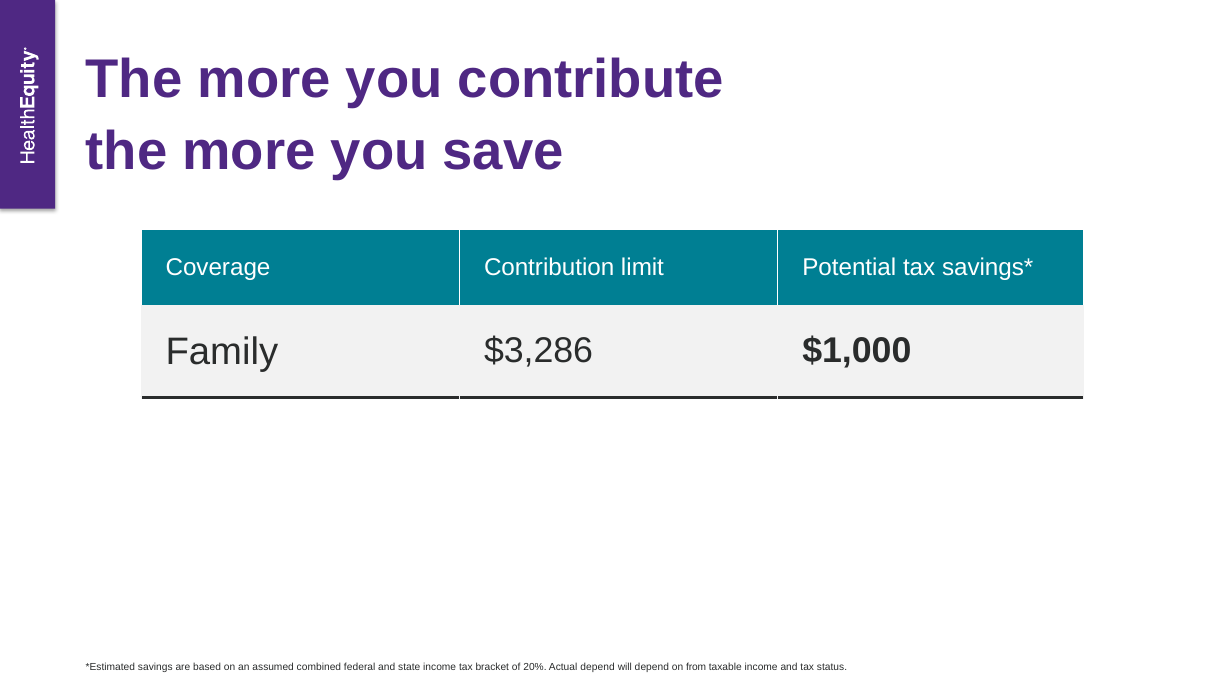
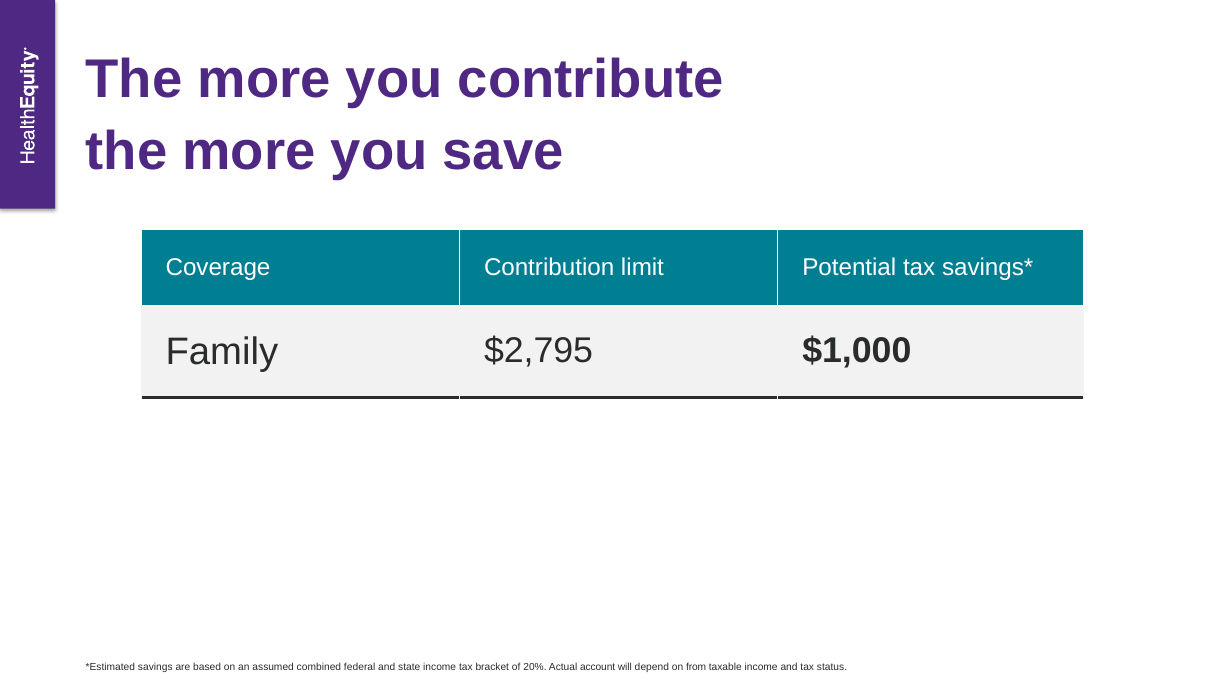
$3,286: $3,286 -> $2,795 (539, 350)
Actual depend: depend -> account (598, 667)
